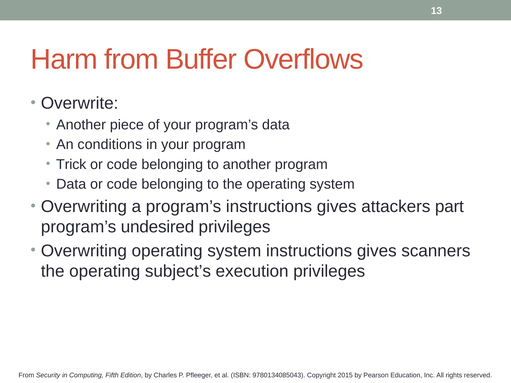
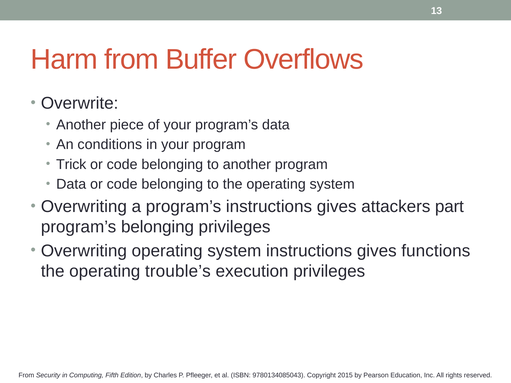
program’s undesired: undesired -> belonging (158, 227)
scanners: scanners -> functions (436, 251)
subject’s: subject’s -> trouble’s (178, 271)
